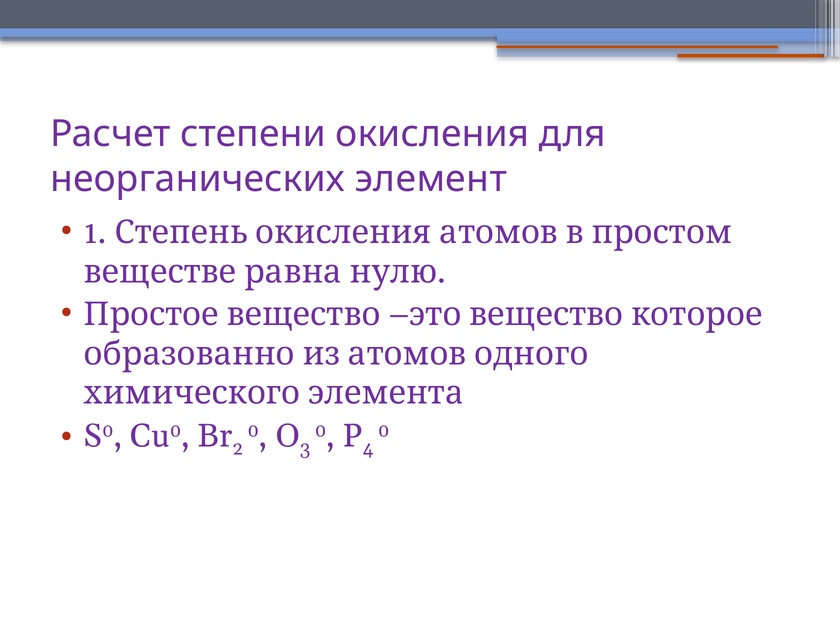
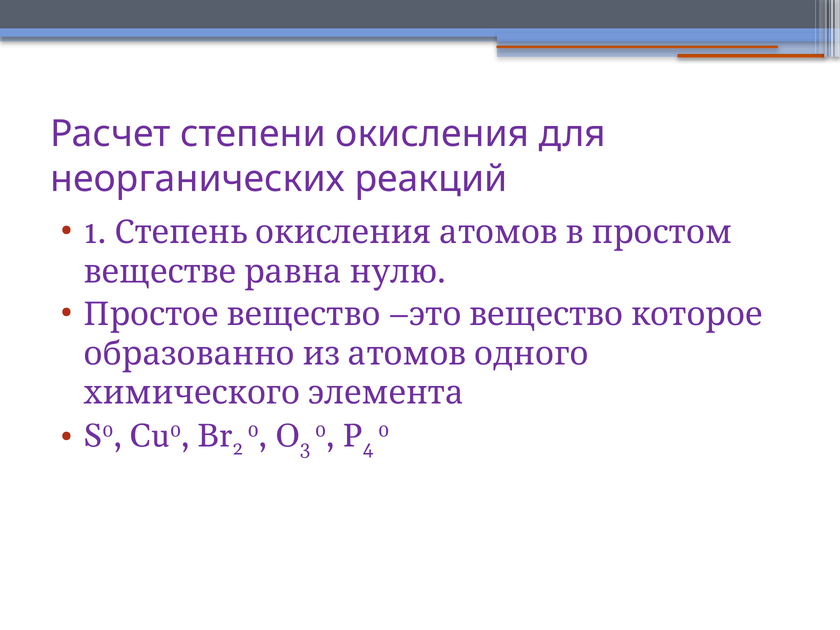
элемент: элемент -> реакций (431, 179)
